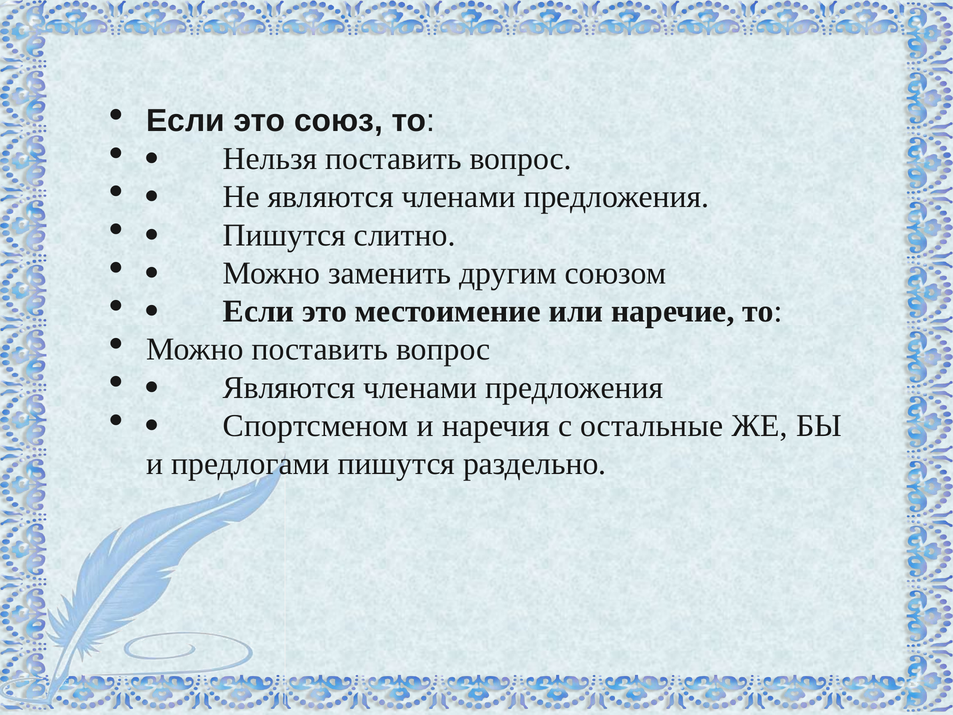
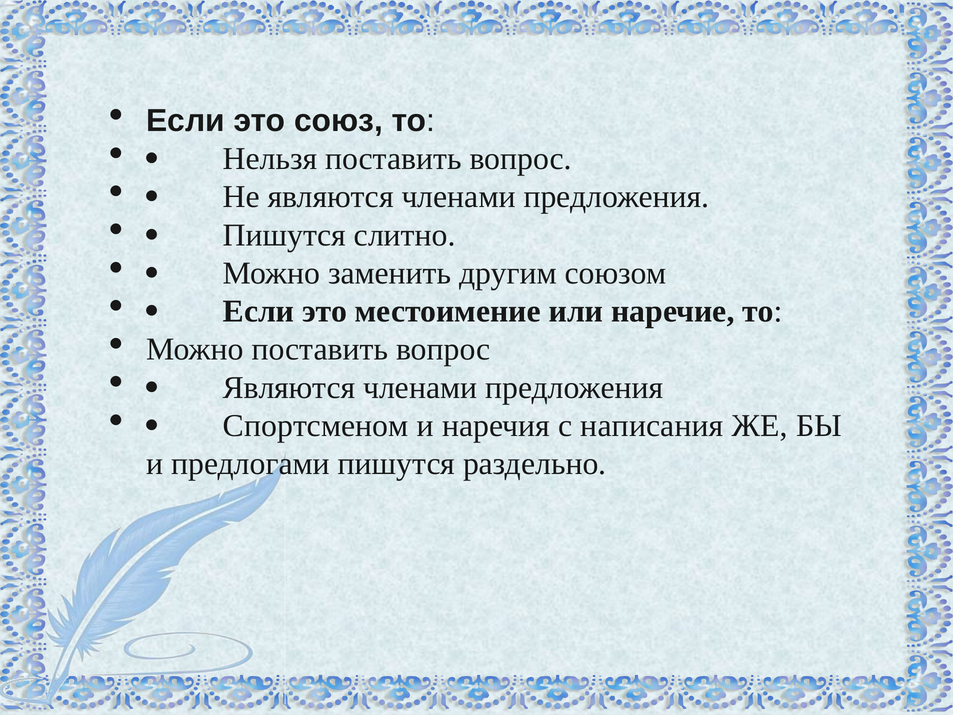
остальные: остальные -> написания (652, 426)
